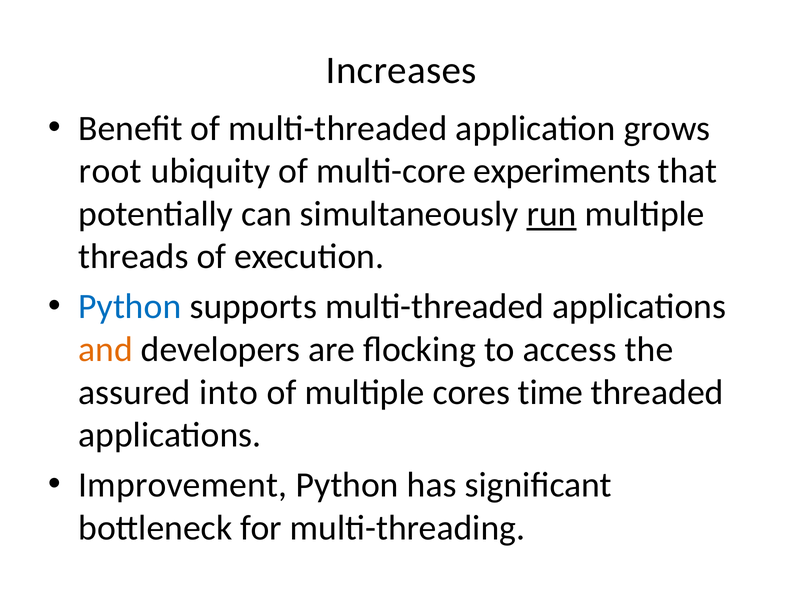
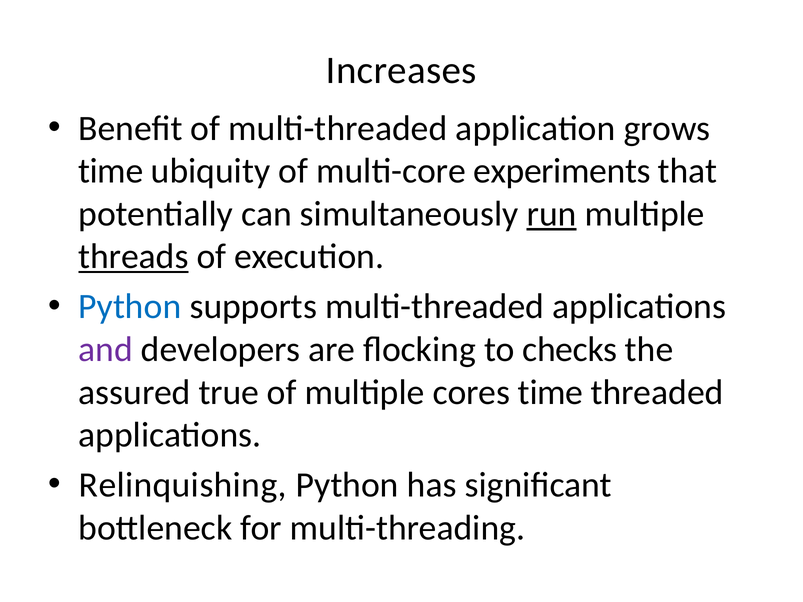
root: root -> time (111, 171)
threads underline: none -> present (133, 257)
and colour: orange -> purple (106, 350)
access: access -> checks (570, 350)
into: into -> true (229, 392)
Improvement: Improvement -> Relinquishing (183, 485)
